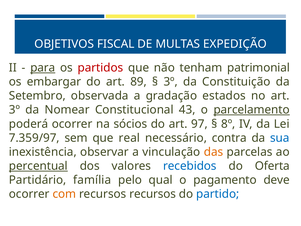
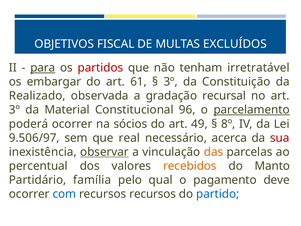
EXPEDIÇÃO: EXPEDIÇÃO -> EXCLUÍDOS (235, 44)
patrimonial: patrimonial -> irretratável (258, 68)
89: 89 -> 61 (139, 82)
Setembro: Setembro -> Realizado (37, 96)
estados: estados -> recursal (224, 96)
Nomear: Nomear -> Material (67, 110)
43: 43 -> 96 (187, 110)
97: 97 -> 49 (199, 124)
7.359/97: 7.359/97 -> 9.506/97 (34, 138)
contra: contra -> acerca (229, 138)
sua colour: blue -> red (280, 138)
observar underline: none -> present (105, 152)
percentual underline: present -> none (38, 166)
recebidos colour: blue -> orange (190, 166)
Oferta: Oferta -> Manto (272, 166)
com colour: orange -> blue (64, 194)
